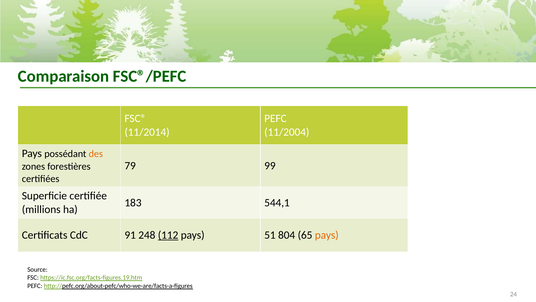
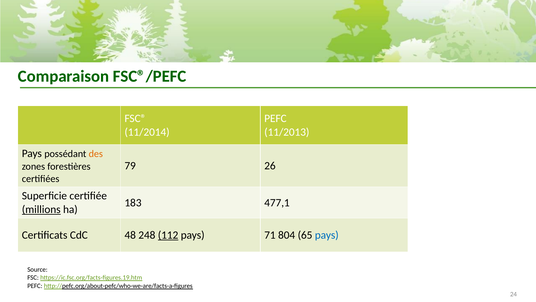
11/2004: 11/2004 -> 11/2013 (287, 132)
99: 99 -> 26 (270, 165)
544,1: 544,1 -> 477,1 (277, 202)
millions underline: none -> present (41, 209)
91: 91 -> 48 (130, 235)
51: 51 -> 71 (270, 235)
pays colour: orange -> blue (327, 235)
